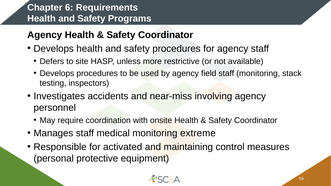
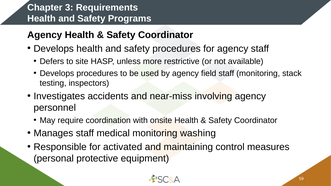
6: 6 -> 3 (69, 7)
extreme: extreme -> washing (198, 133)
